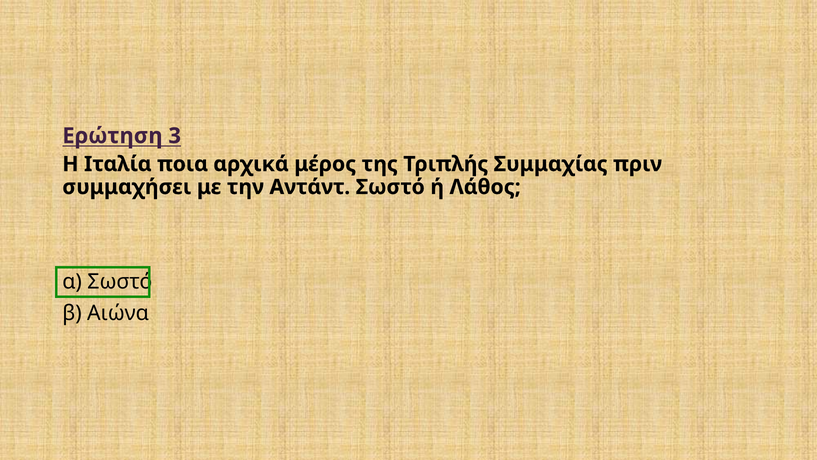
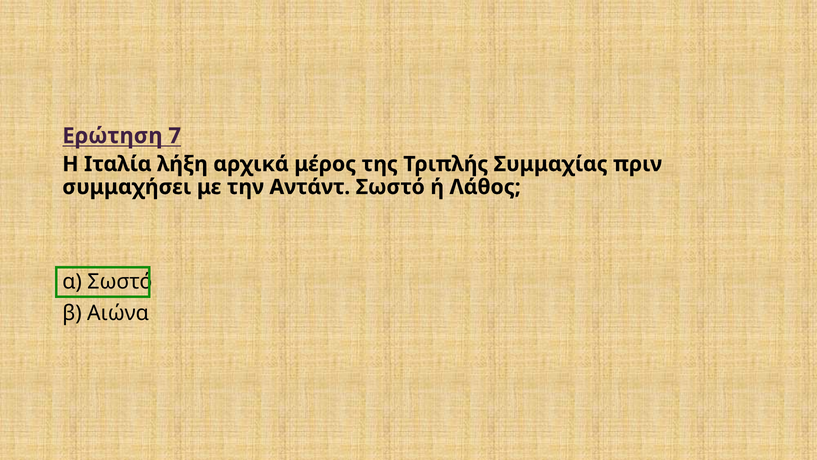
3: 3 -> 7 (175, 136)
ποια: ποια -> λήξη (182, 164)
